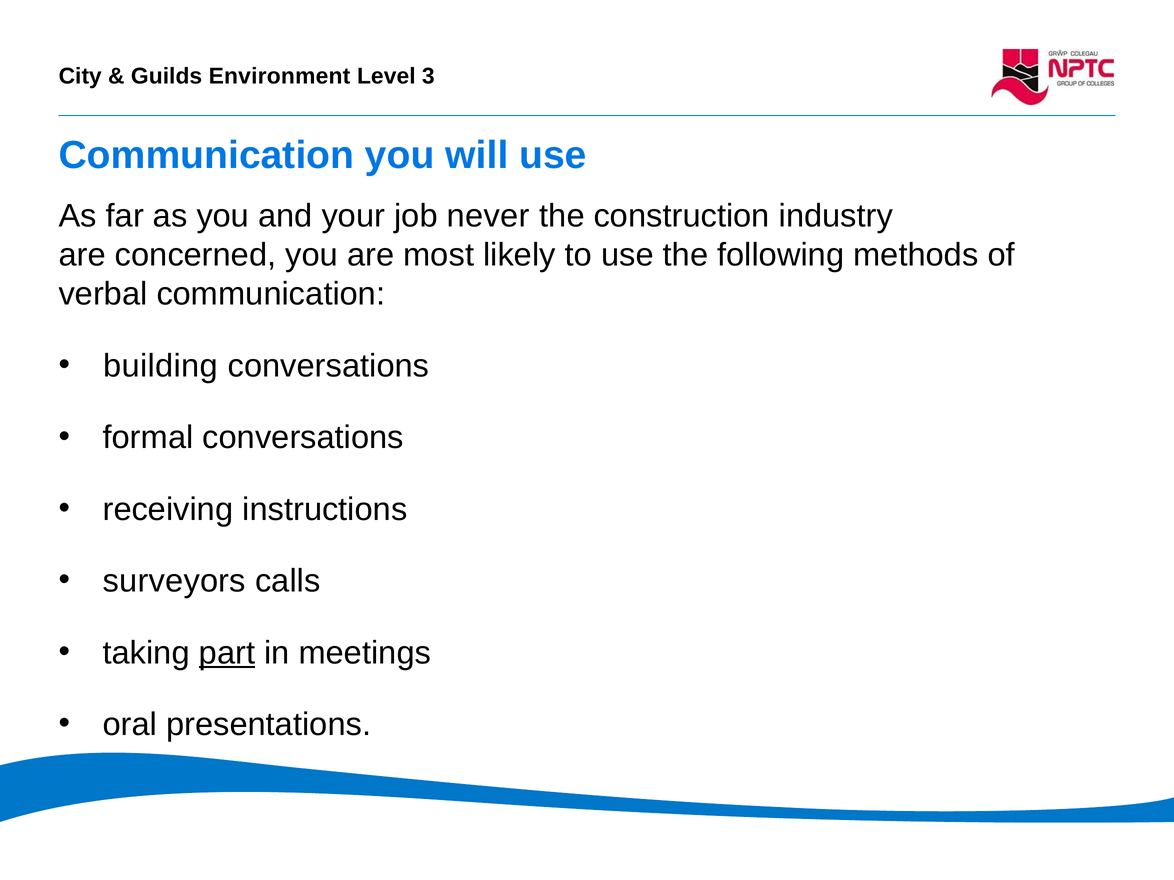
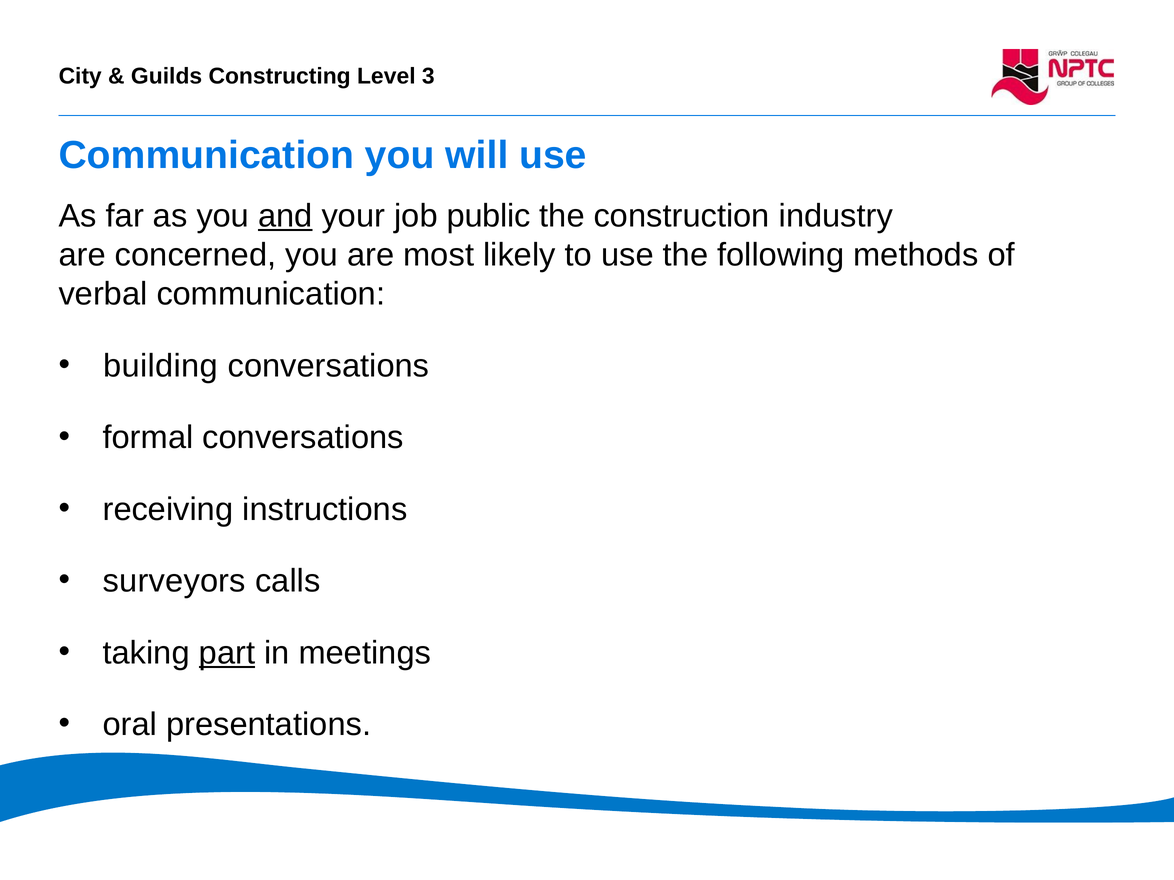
Environment: Environment -> Constructing (280, 76)
and underline: none -> present (285, 216)
never: never -> public (489, 216)
